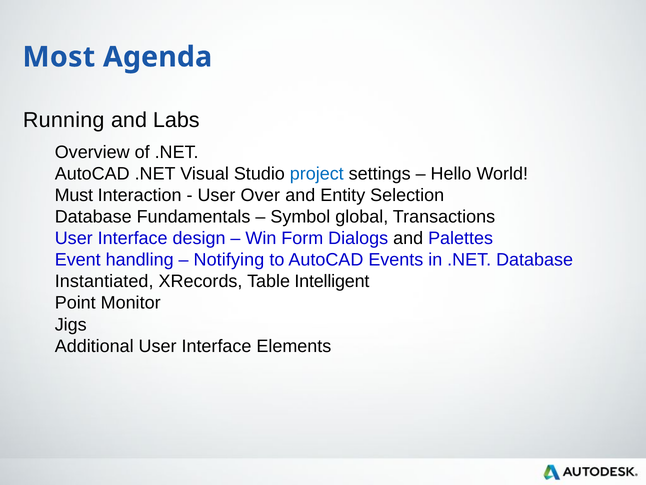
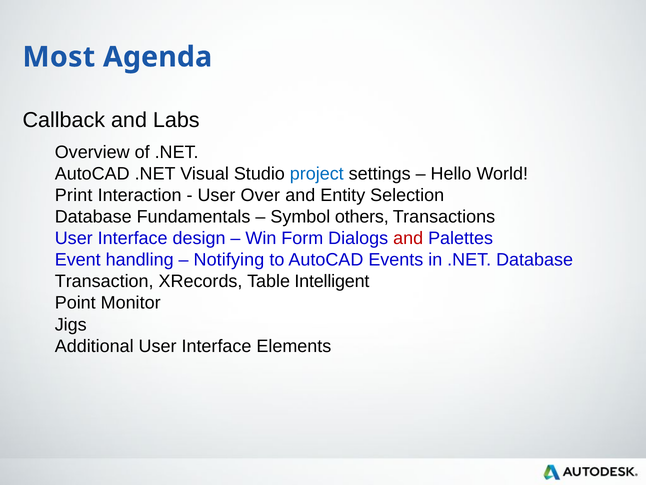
Running: Running -> Callback (64, 120)
Must: Must -> Print (74, 195)
global: global -> others (362, 217)
and colour: black -> red (408, 238)
Instantiated: Instantiated -> Transaction (104, 281)
